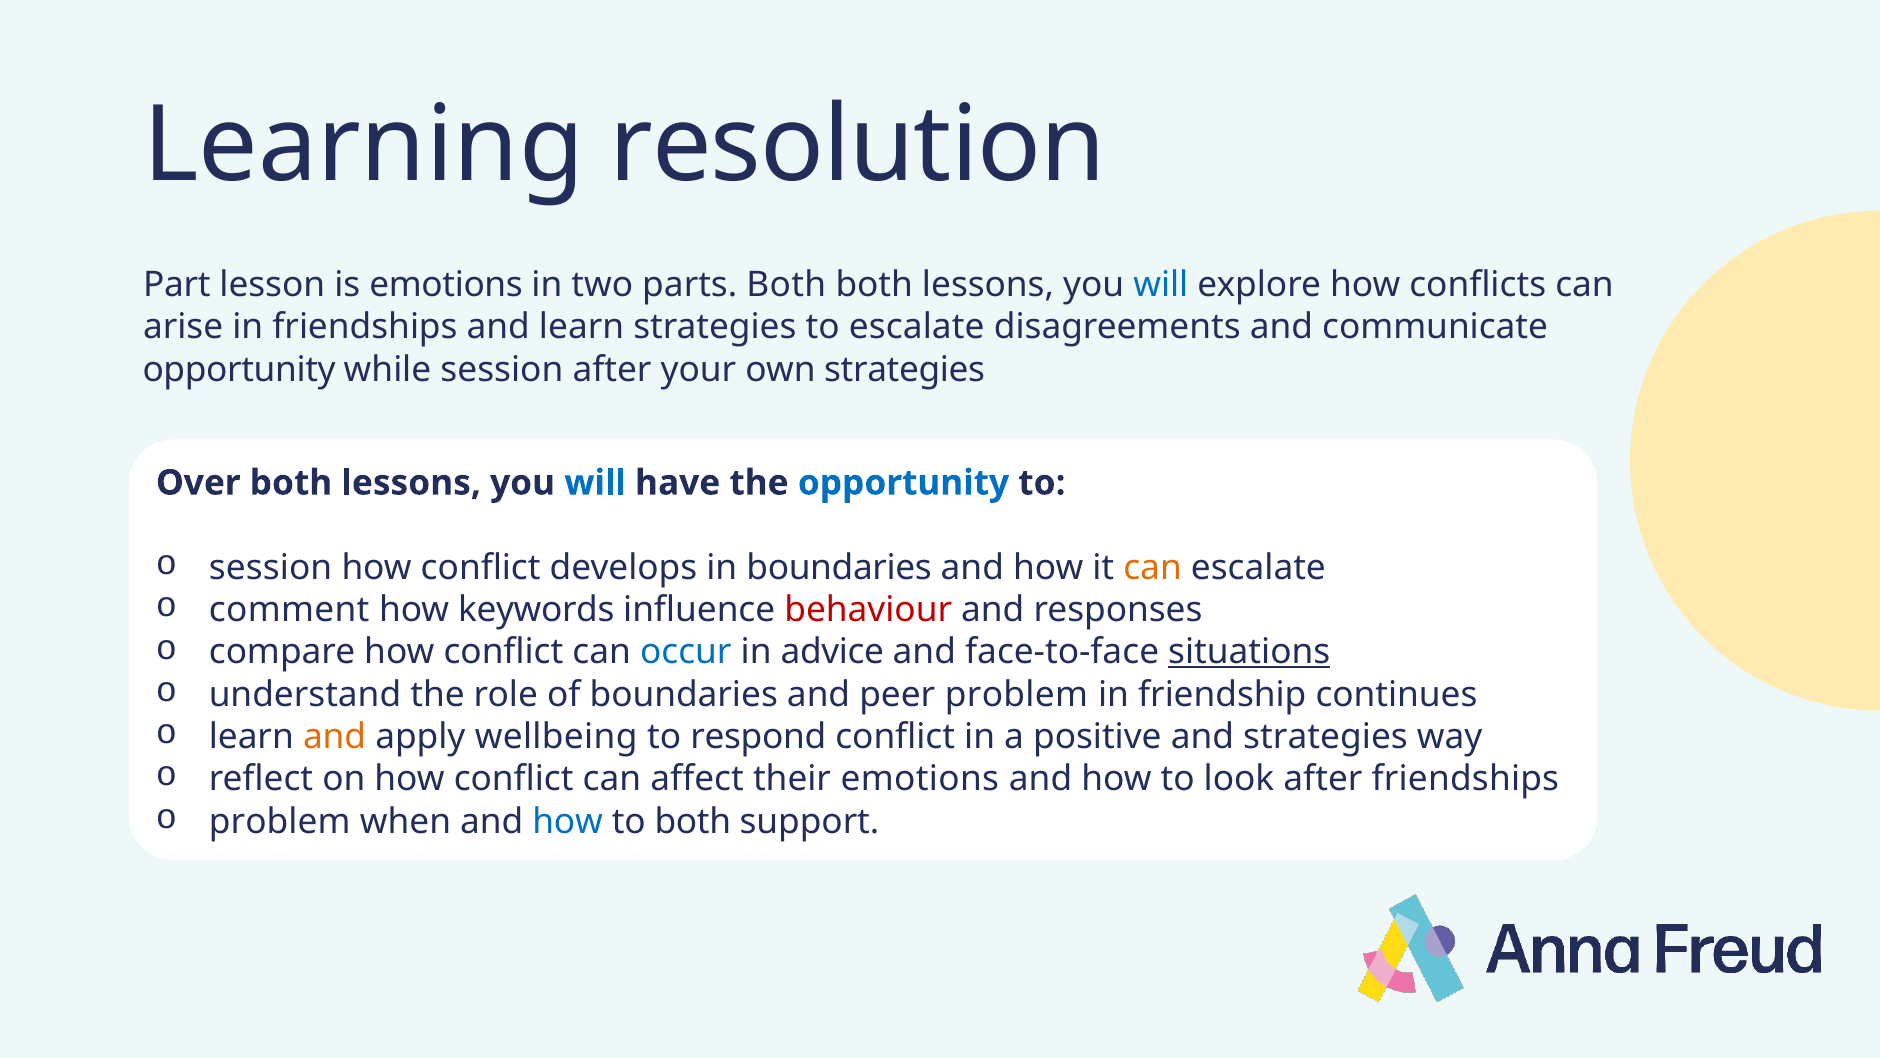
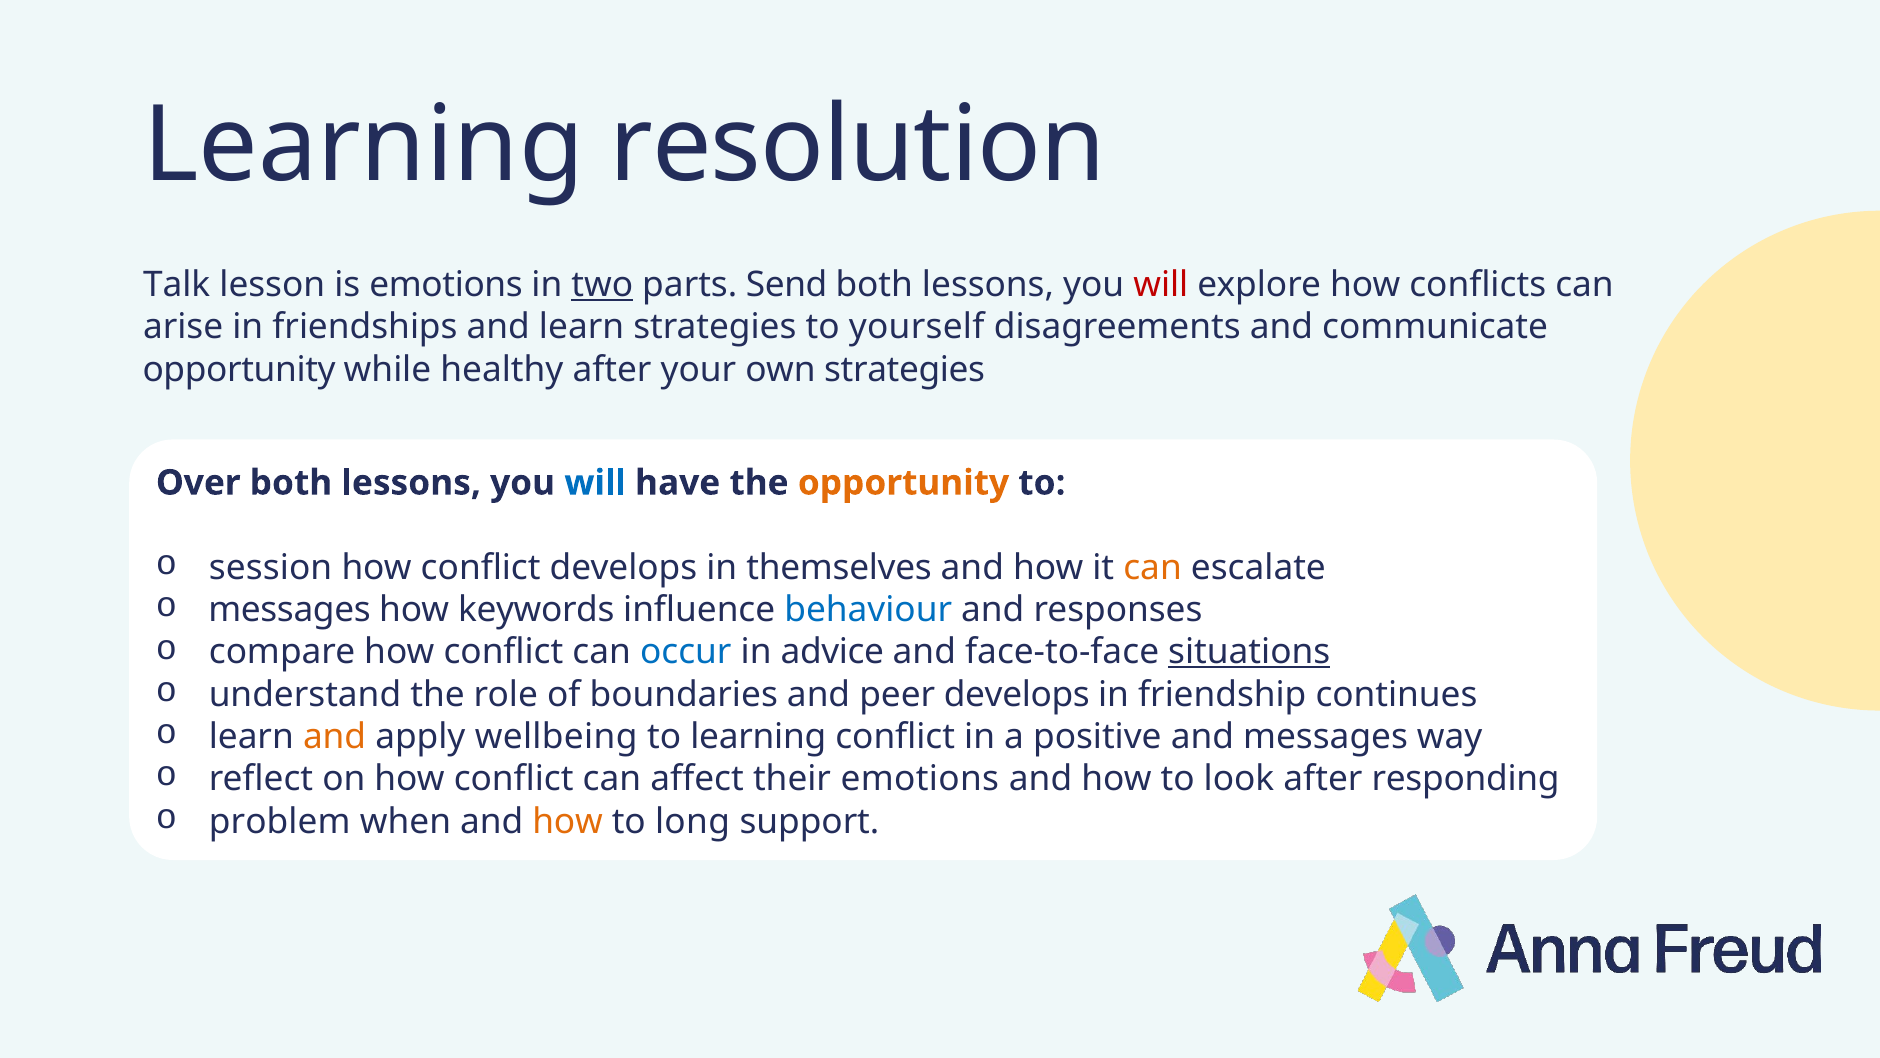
Part: Part -> Talk (177, 285)
two underline: none -> present (602, 285)
parts Both: Both -> Send (787, 285)
will colour: blue -> red (1161, 285)
to escalate: escalate -> yourself (917, 327)
while session: session -> healthy (502, 369)
opportunity colour: blue -> orange (903, 483)
in boundaries: boundaries -> themselves (839, 567)
comment: comment -> messages (290, 610)
behaviour colour: red -> blue (868, 610)
peer problem: problem -> develops (1017, 694)
to respond: respond -> learning (758, 736)
and strategies: strategies -> messages (1326, 736)
after friendships: friendships -> responding (1466, 779)
how colour: blue -> orange (568, 821)
to both: both -> long (693, 821)
